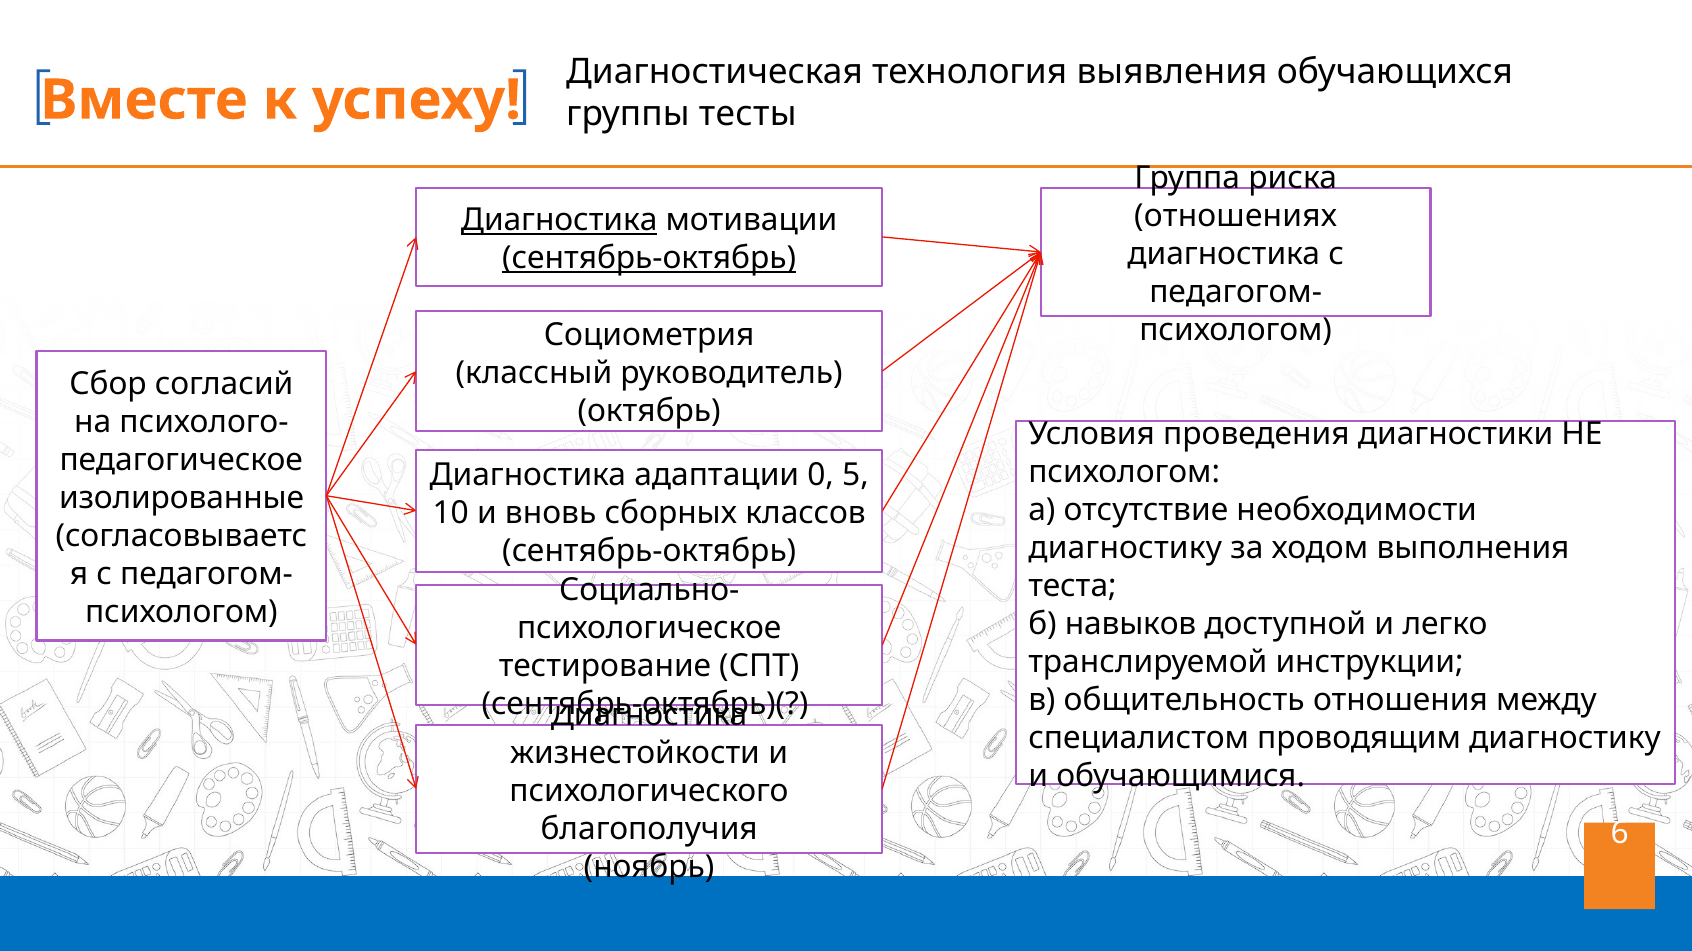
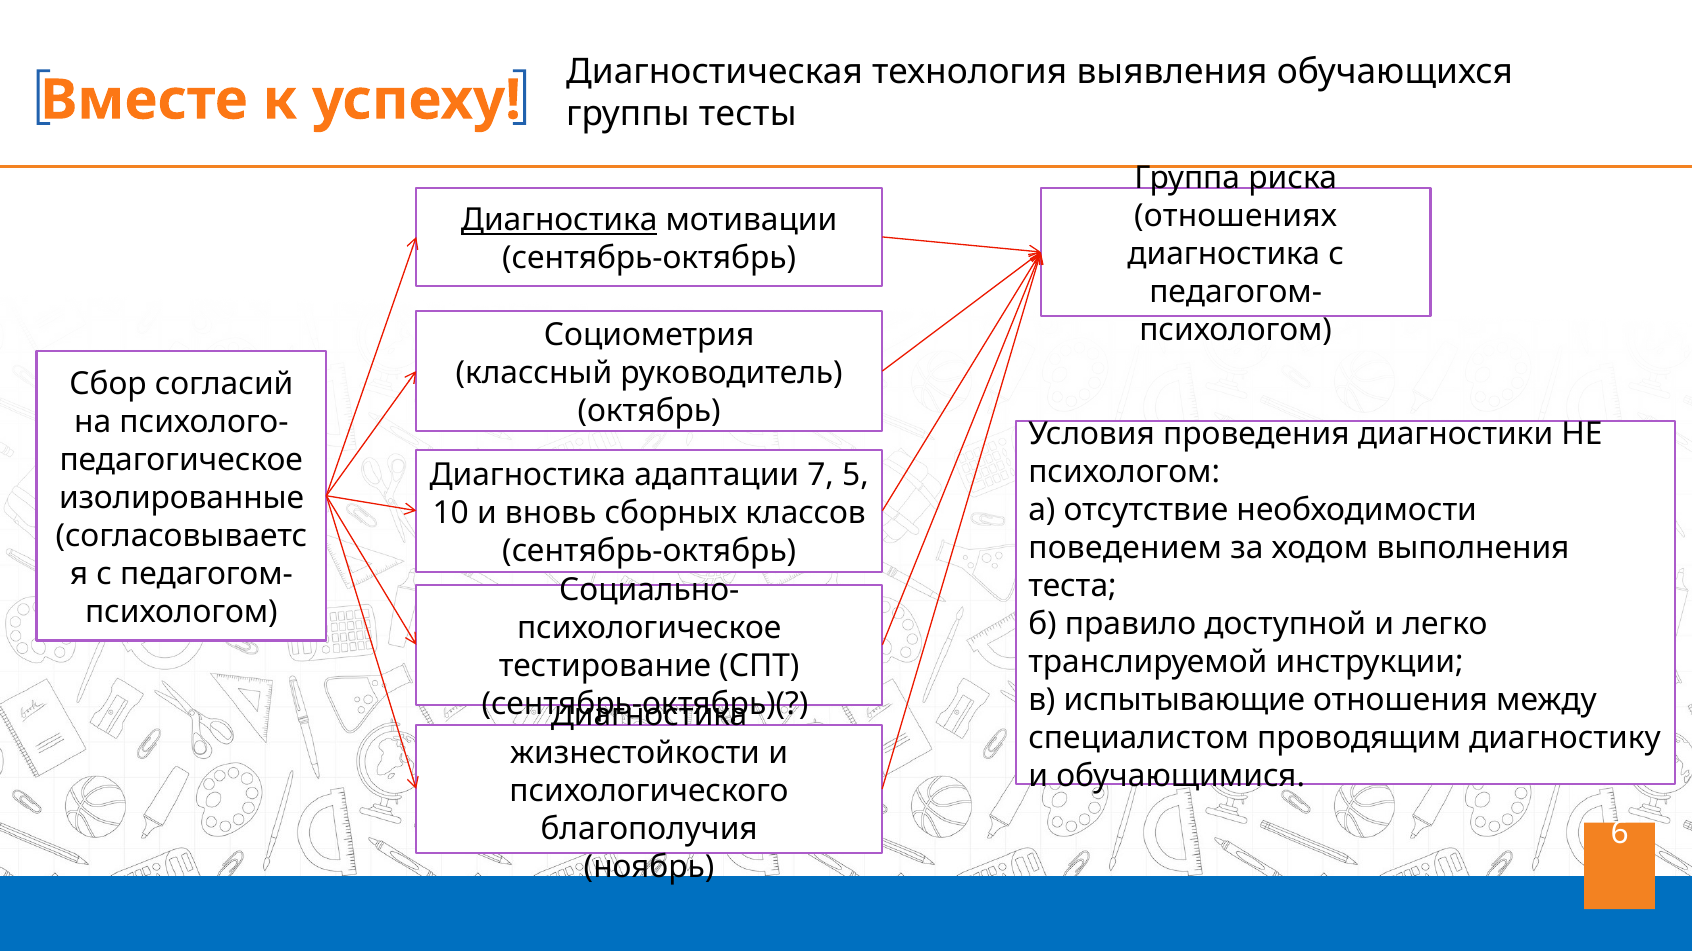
сентябрь-октябрь underline: present -> none (649, 258)
0: 0 -> 7 (821, 475)
диагностику: диагностику -> поведением (1125, 548)
навыков: навыков -> правило (1131, 625)
общительность: общительность -> испытывающие (1184, 701)
